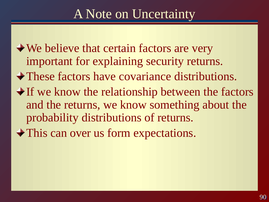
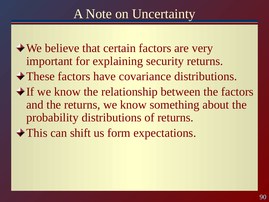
over: over -> shift (80, 133)
